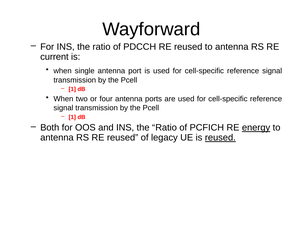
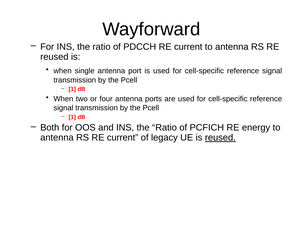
PDCCH RE reused: reused -> current (188, 47)
current: current -> reused (54, 57)
energy underline: present -> none (256, 128)
RS RE reused: reused -> current (123, 138)
